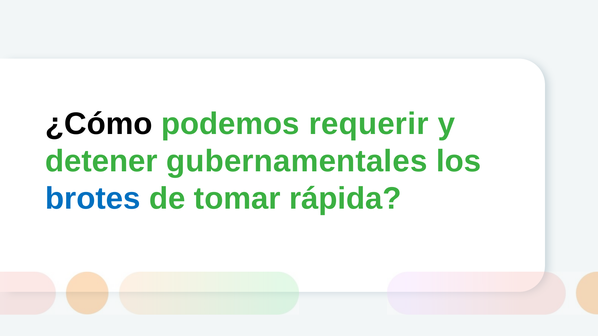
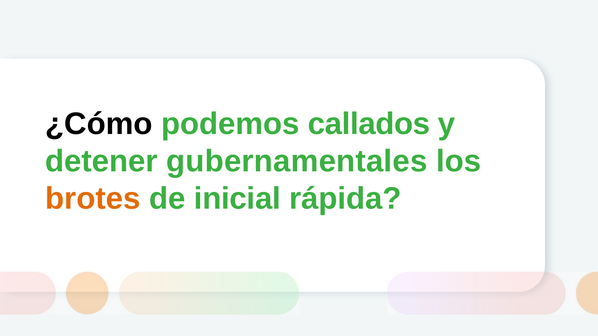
requerir: requerir -> callados (369, 124)
brotes colour: blue -> orange (93, 199)
tomar: tomar -> inicial (237, 199)
